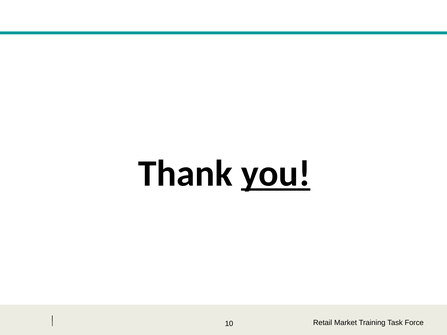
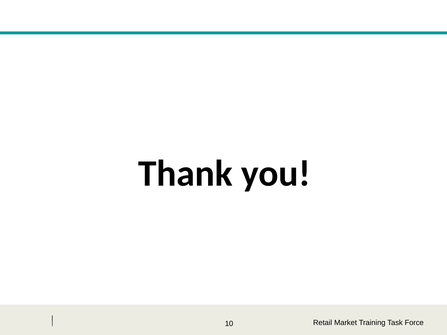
you underline: present -> none (276, 174)
